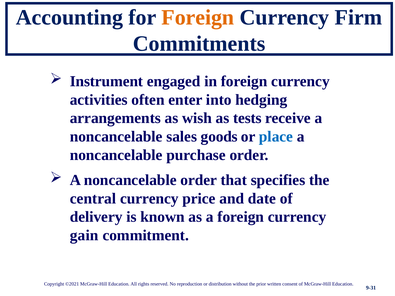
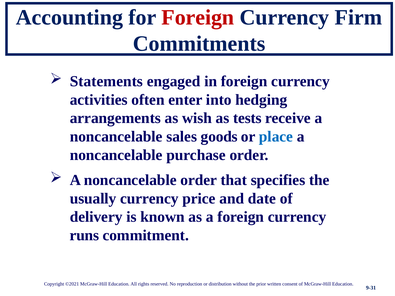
Foreign colour: orange -> red (198, 17)
Instrument: Instrument -> Statements (106, 81)
central: central -> usually (93, 199)
gain: gain -> runs (84, 236)
